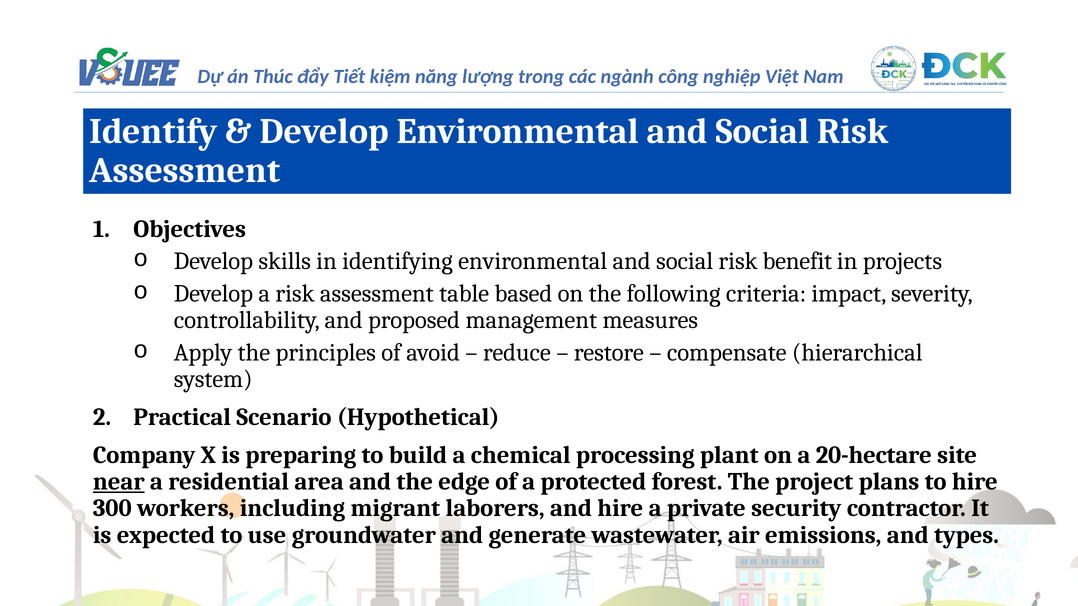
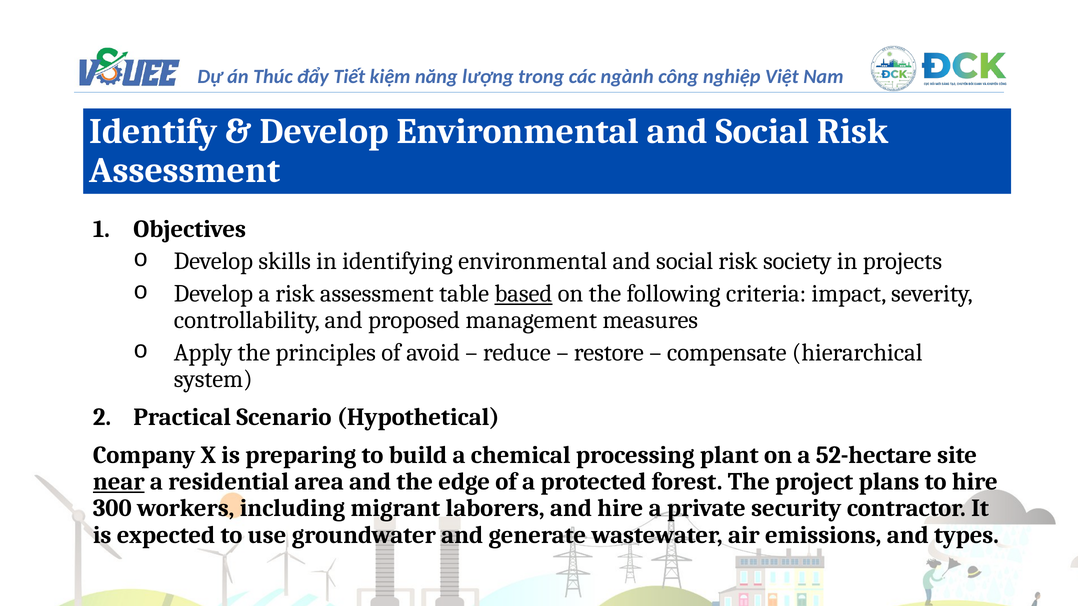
benefit: benefit -> society (797, 261)
based underline: none -> present (523, 294)
20-hectare: 20-hectare -> 52-hectare (874, 455)
